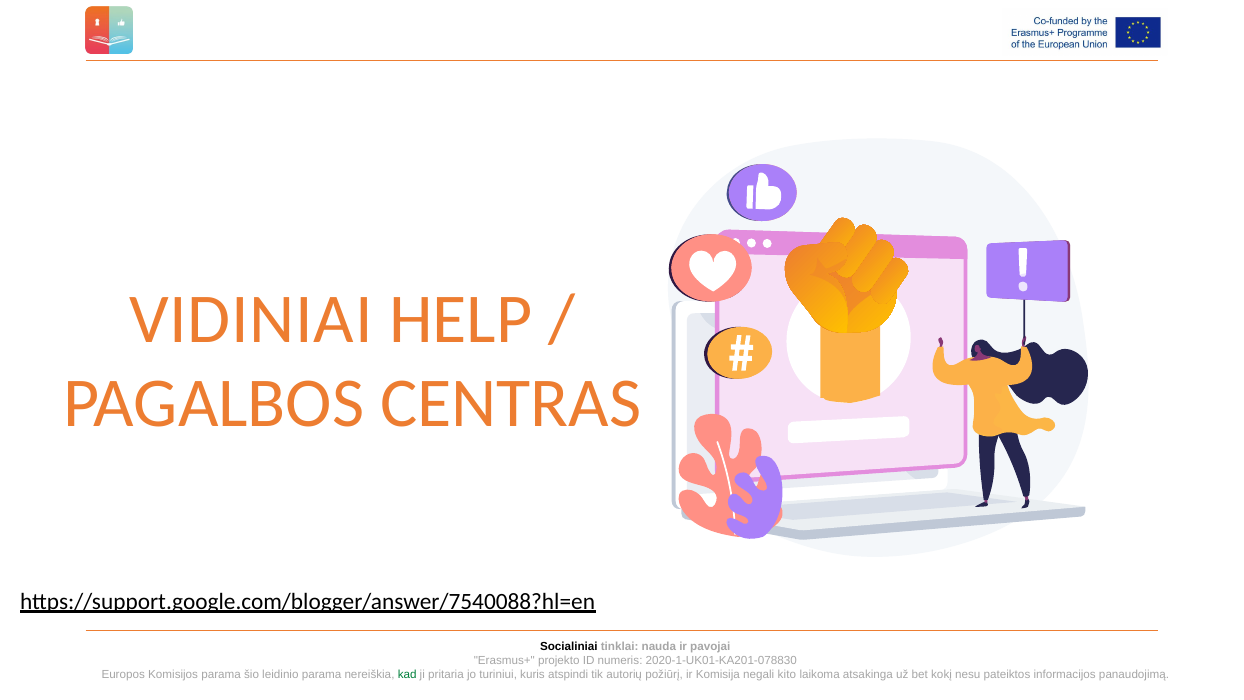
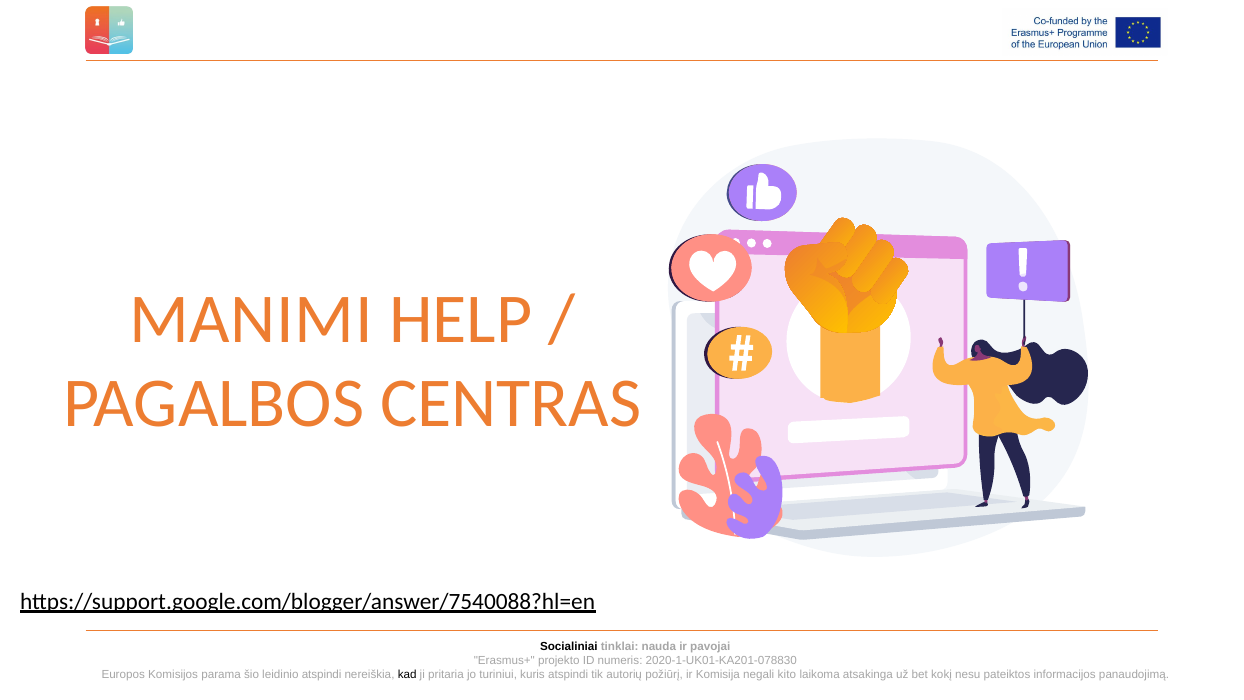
VIDINIAI: VIDINIAI -> MANIMI (251, 319)
leidinio parama: parama -> atspindi (322, 674)
kad colour: green -> black (407, 674)
